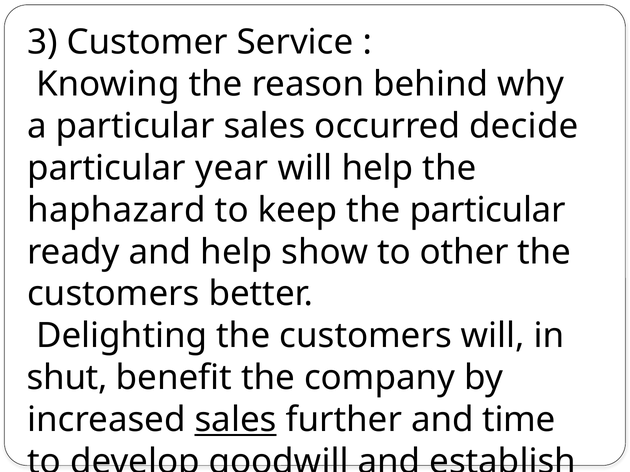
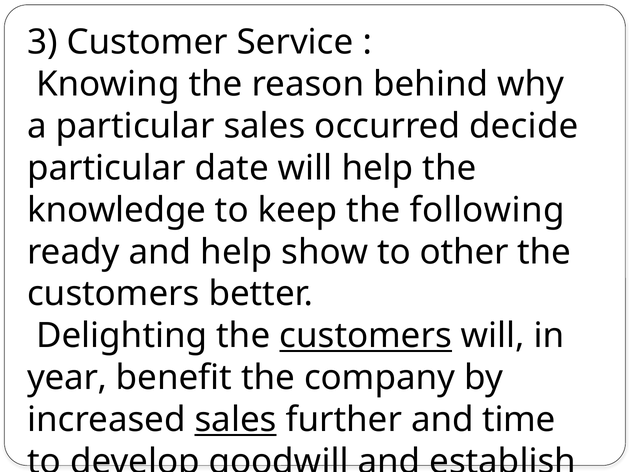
year: year -> date (232, 168)
haphazard: haphazard -> knowledge (117, 210)
the particular: particular -> following (487, 210)
customers underline: none -> present (366, 336)
shut: shut -> year (67, 378)
